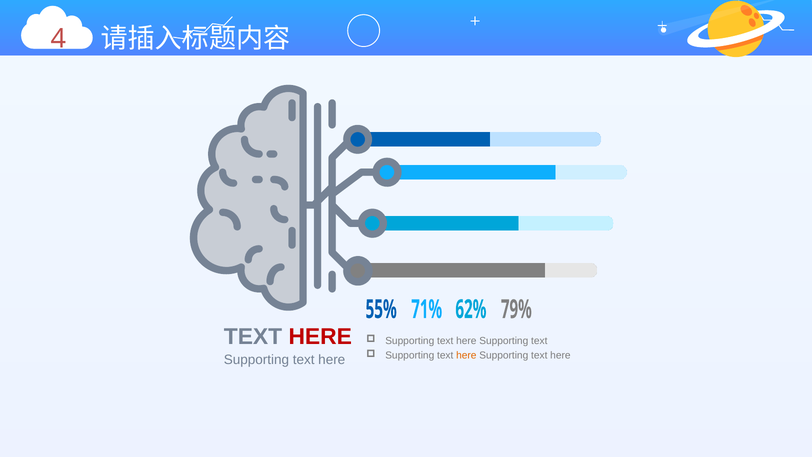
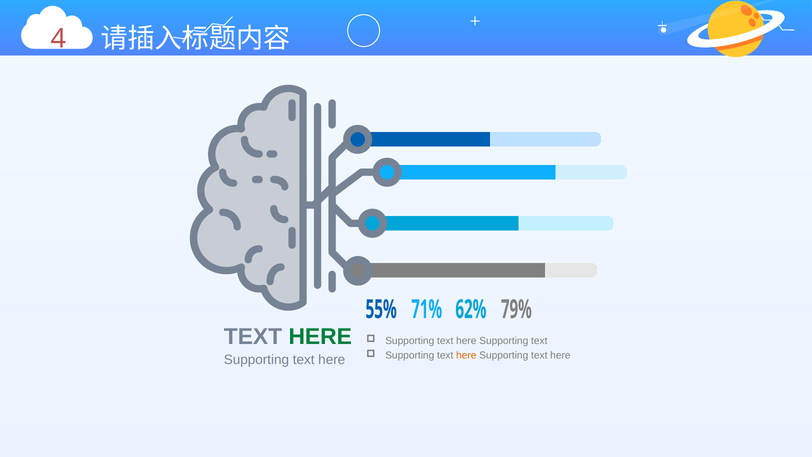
HERE colour: red -> green (320, 336)
